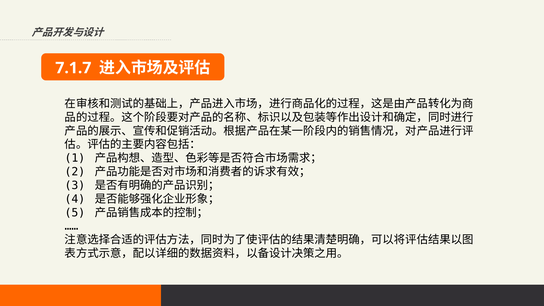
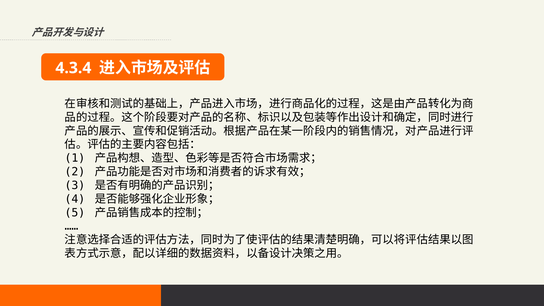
7.1.7: 7.1.7 -> 4.3.4 (73, 68)
